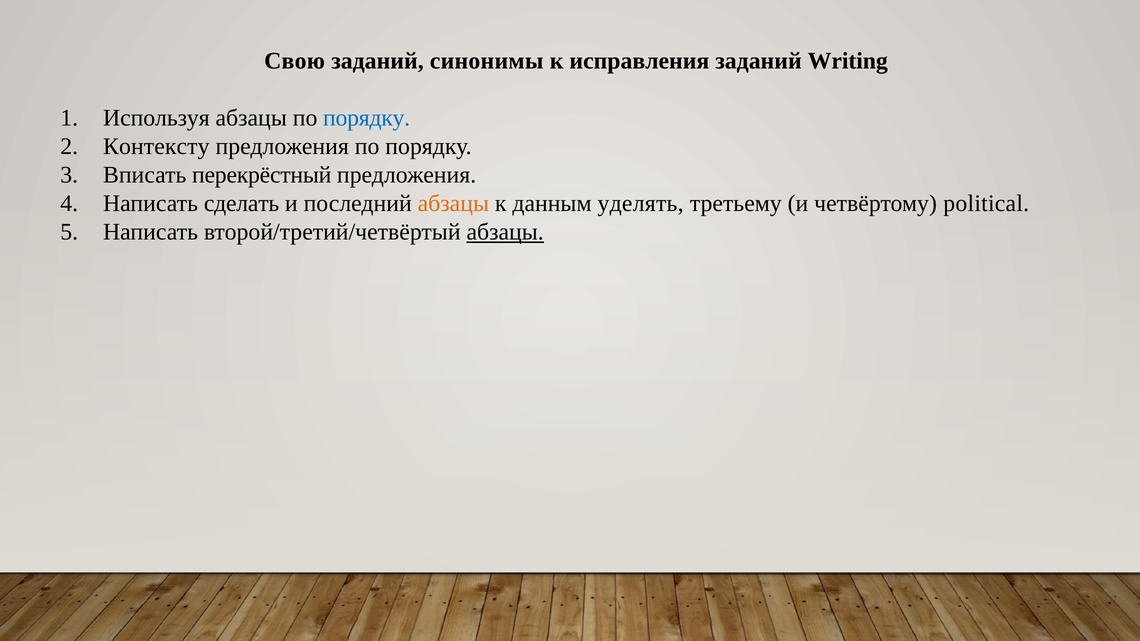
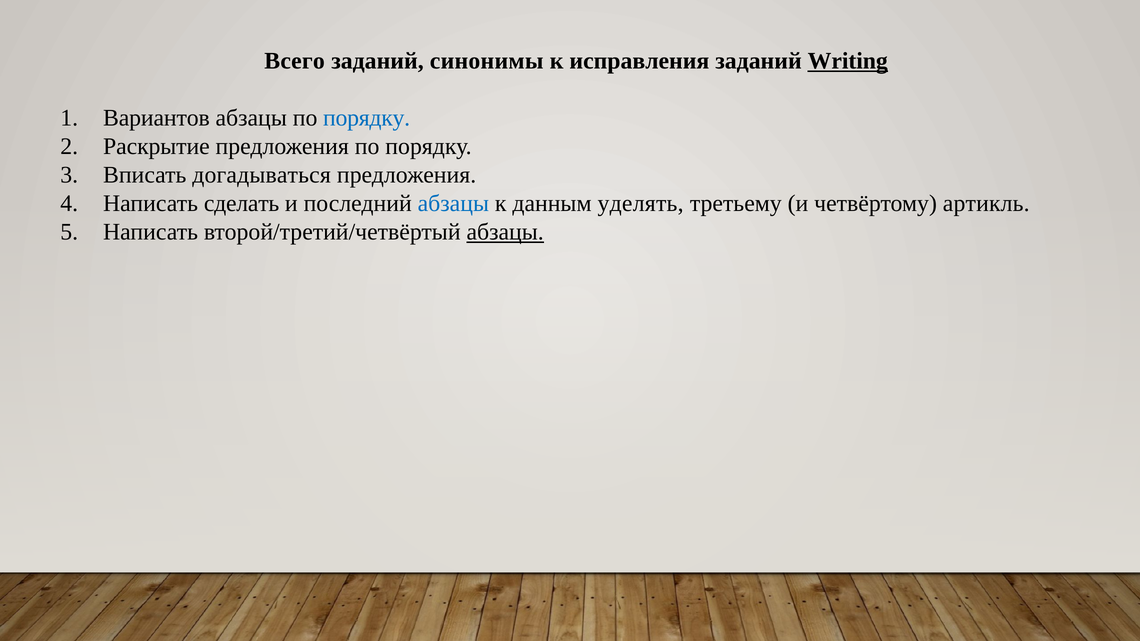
Свою: Свою -> Всего (295, 61)
Writing underline: none -> present (848, 61)
Используя: Используя -> Вариантов (156, 118)
Контексту: Контексту -> Раскрытие (156, 147)
перекрёстный: перекрёстный -> догадываться (262, 175)
абзацы colour: orange -> blue (453, 204)
political: political -> артикль (986, 204)
